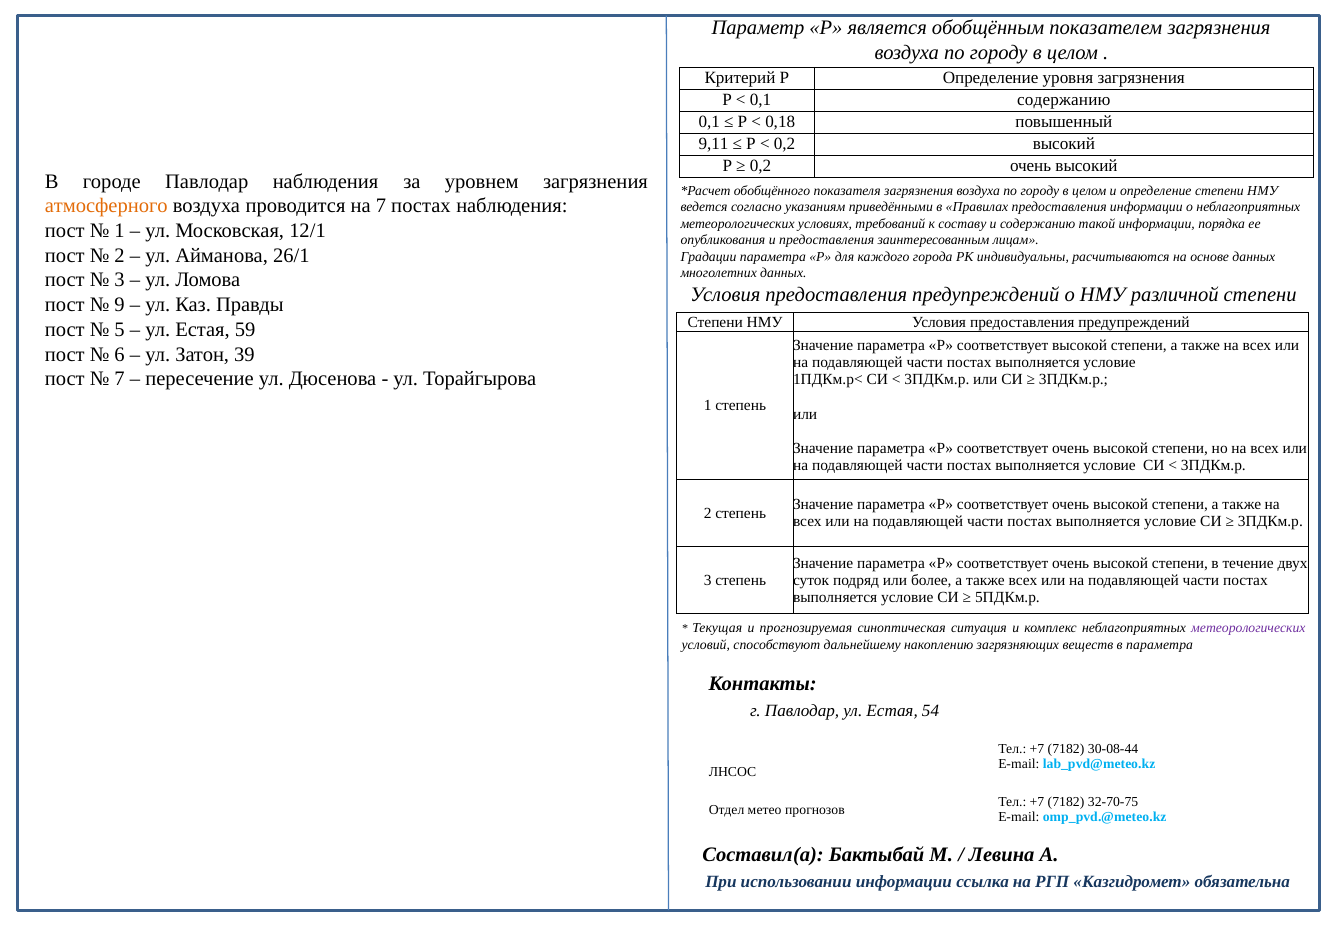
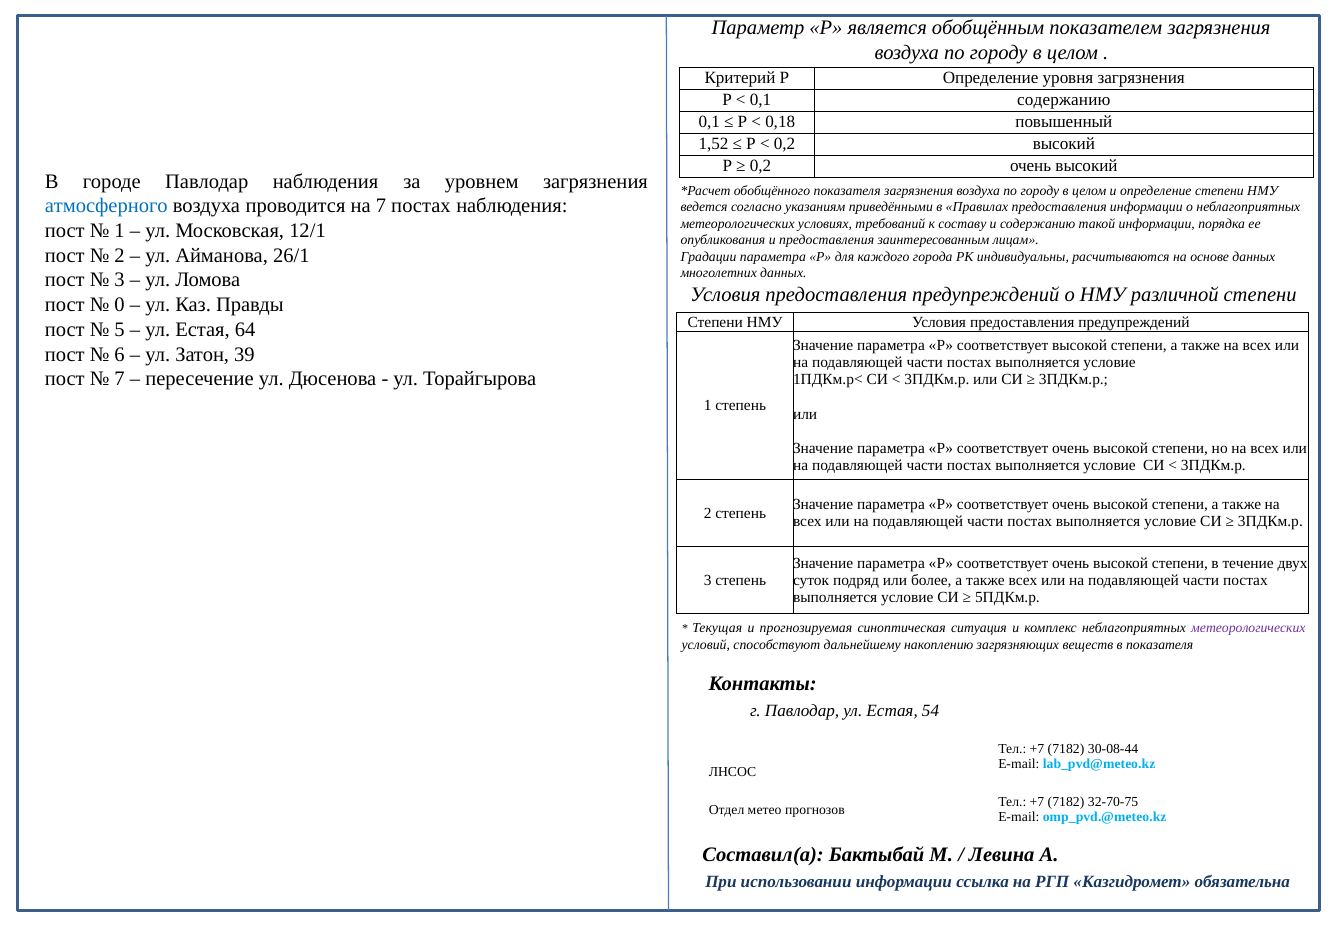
9,11: 9,11 -> 1,52 (713, 144)
атмосферного colour: orange -> blue (106, 206)
9: 9 -> 0 (120, 305)
59: 59 -> 64 (245, 329)
в параметра: параметра -> показателя (1160, 645)
